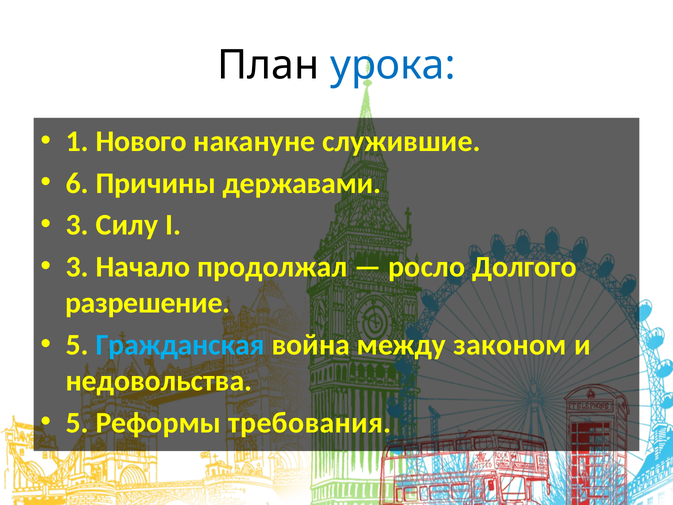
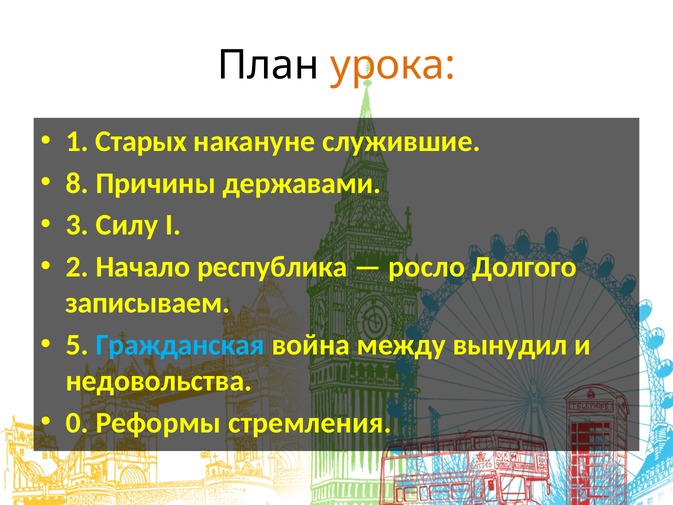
урока colour: blue -> orange (393, 65)
Нового: Нового -> Старых (141, 141)
6: 6 -> 8 (77, 183)
3: 3 -> 2 (77, 267)
продолжал: продолжал -> республика (272, 267)
разрешение: разрешение -> записываем (148, 303)
законом: законом -> вынудил (510, 345)
5: 5 -> 0 (77, 422)
требования: требования -> стремления (310, 422)
